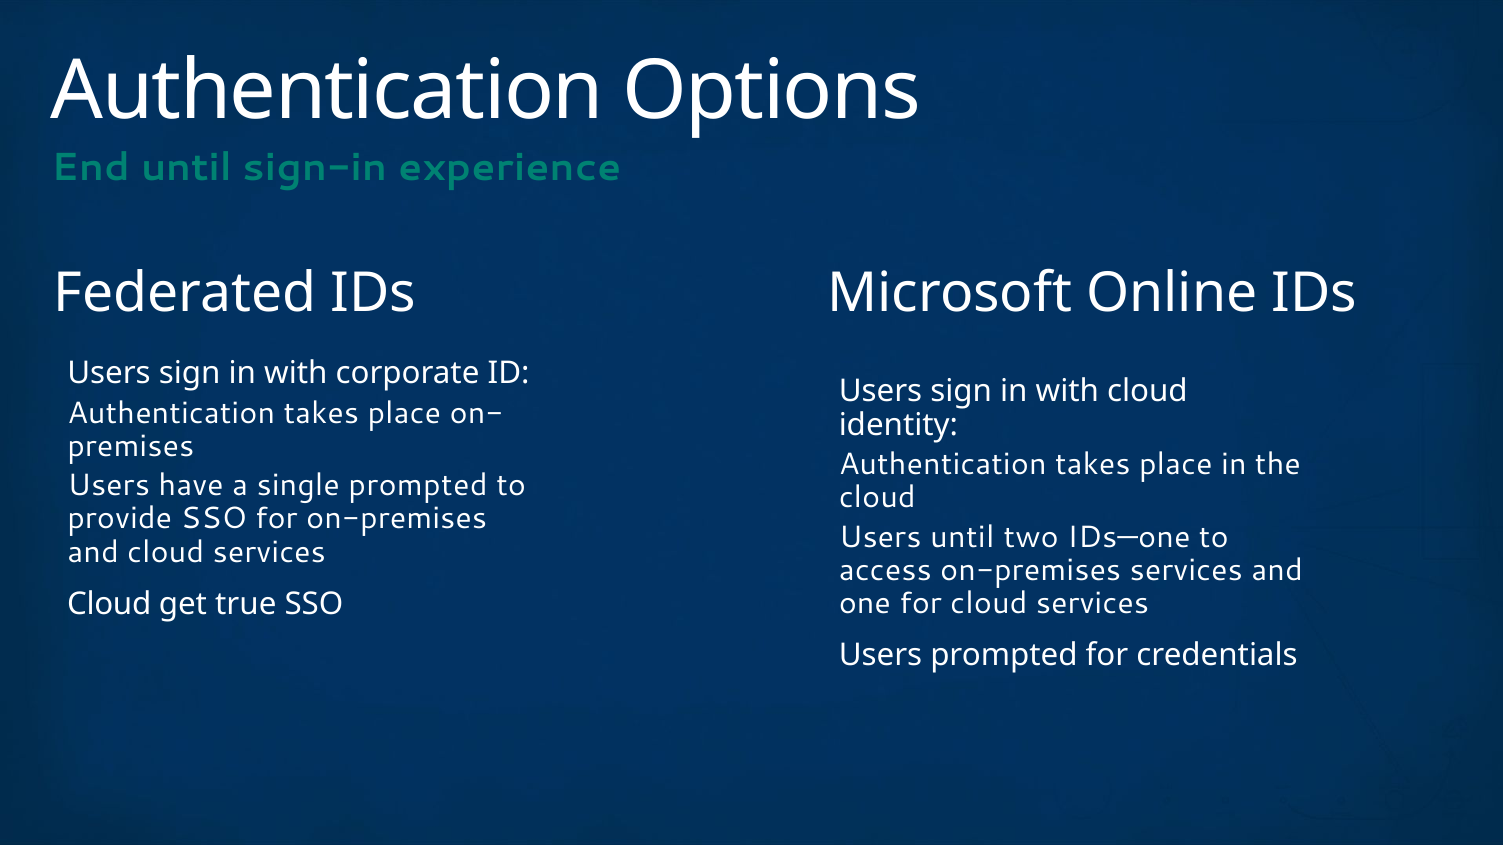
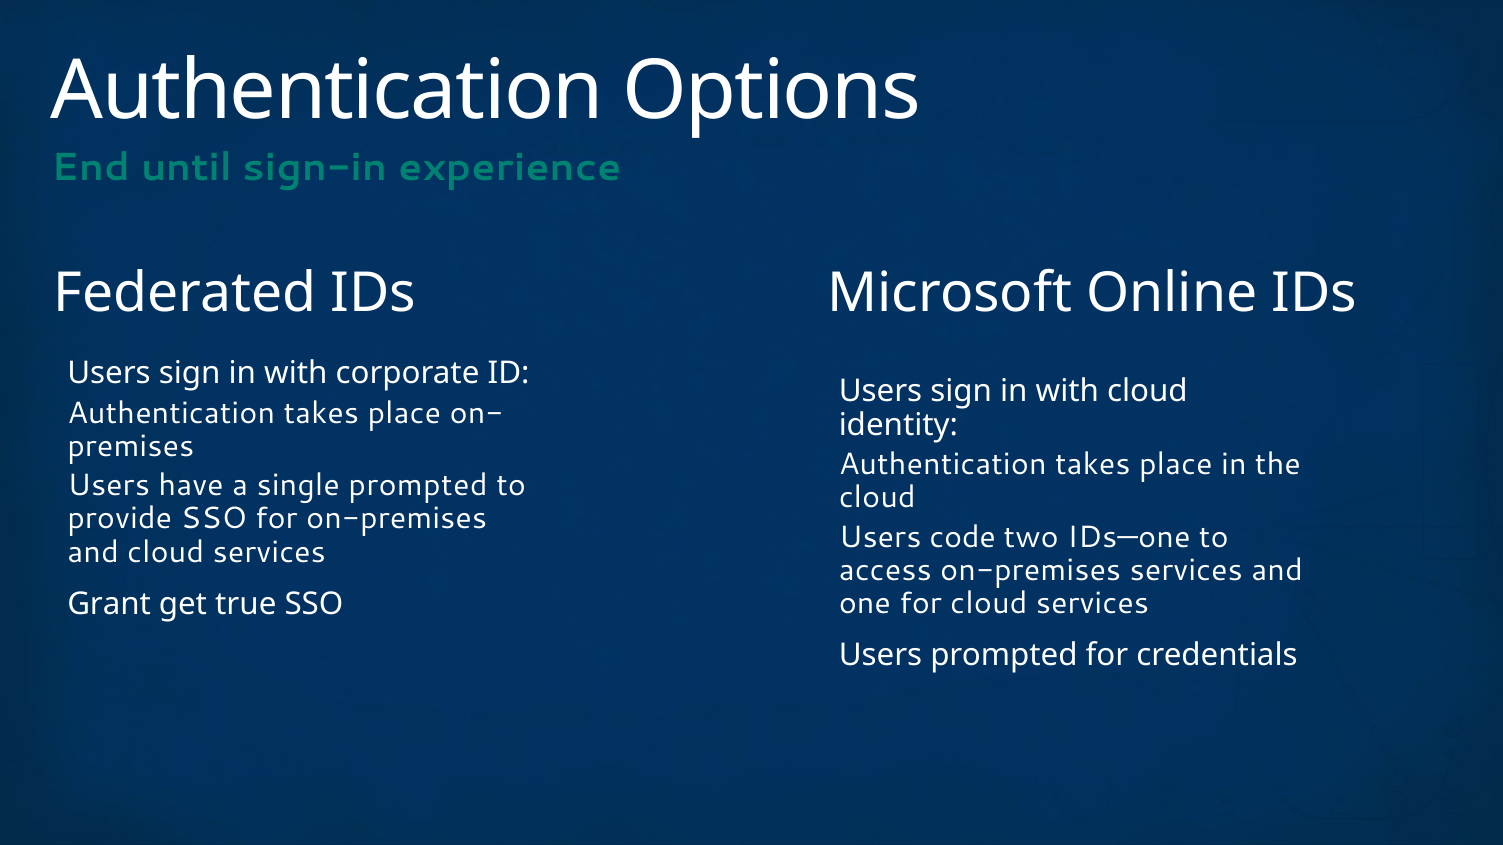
Users until: until -> code (963, 537)
Cloud: Cloud -> Grant (109, 604)
